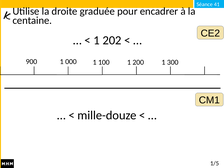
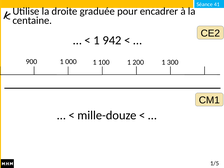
202: 202 -> 942 (112, 40)
